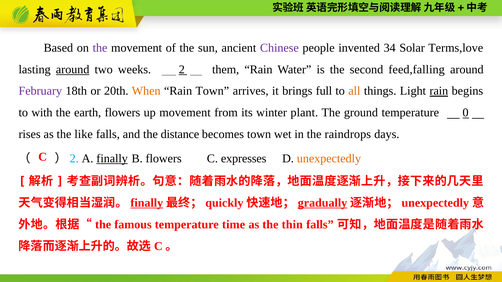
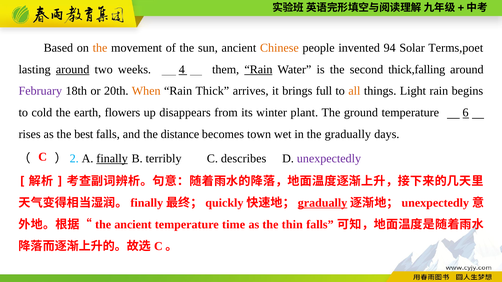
the colour: purple -> orange (100, 48)
Chinese colour: purple -> orange (279, 48)
34: 34 -> 94 (390, 48)
Terms,love: Terms,love -> Terms,poet (456, 48)
2: 2 -> 4 (182, 70)
Rain underline: none -> present (258, 70)
feed,falling: feed,falling -> thick,falling (417, 70)
Rain Town: Town -> Thick (212, 91)
rain underline: present -> none (439, 91)
with: with -> cold (42, 113)
up movement: movement -> disappears (185, 113)
0: 0 -> 6 (466, 113)
like: like -> best (84, 134)
the raindrops: raindrops -> gradually (348, 134)
B flowers: flowers -> terribly (164, 159)
expresses: expresses -> describes (244, 159)
unexpectedly colour: orange -> purple (329, 159)
finally underline: present -> none (147, 203)
the famous: famous -> ancient (133, 225)
